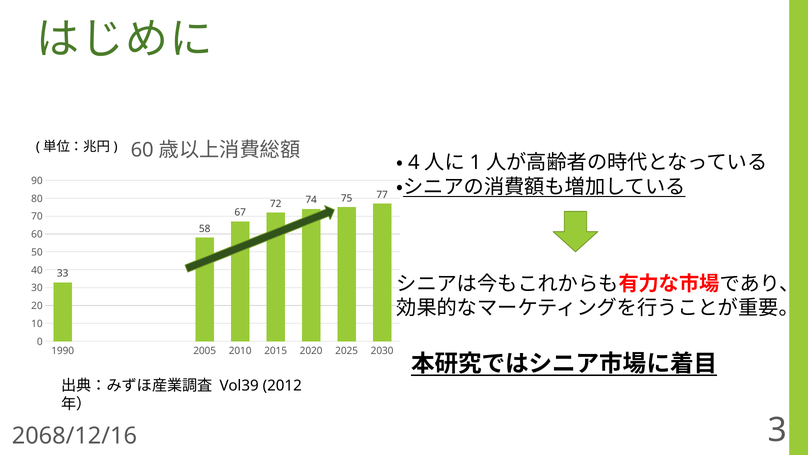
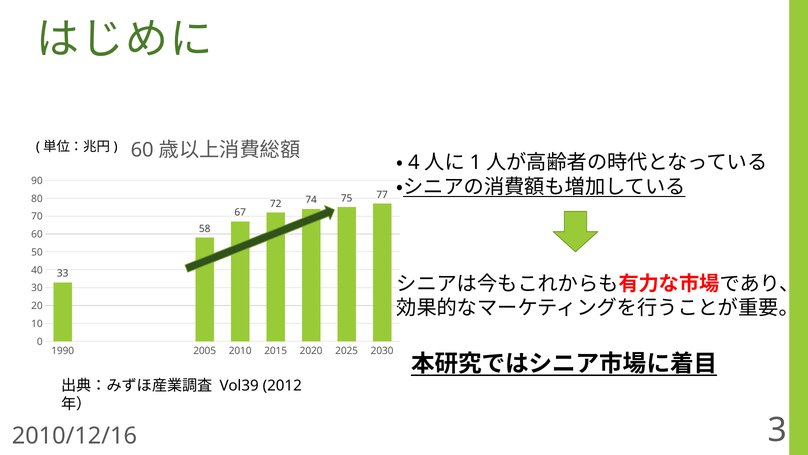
2068/12/16: 2068/12/16 -> 2010/12/16 (74, 436)
